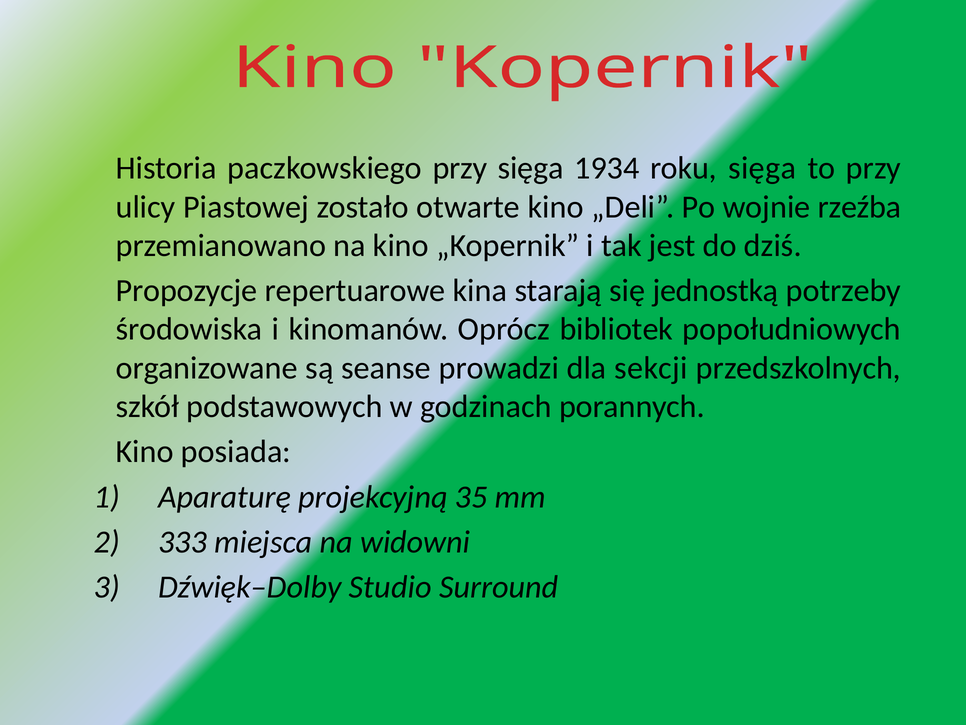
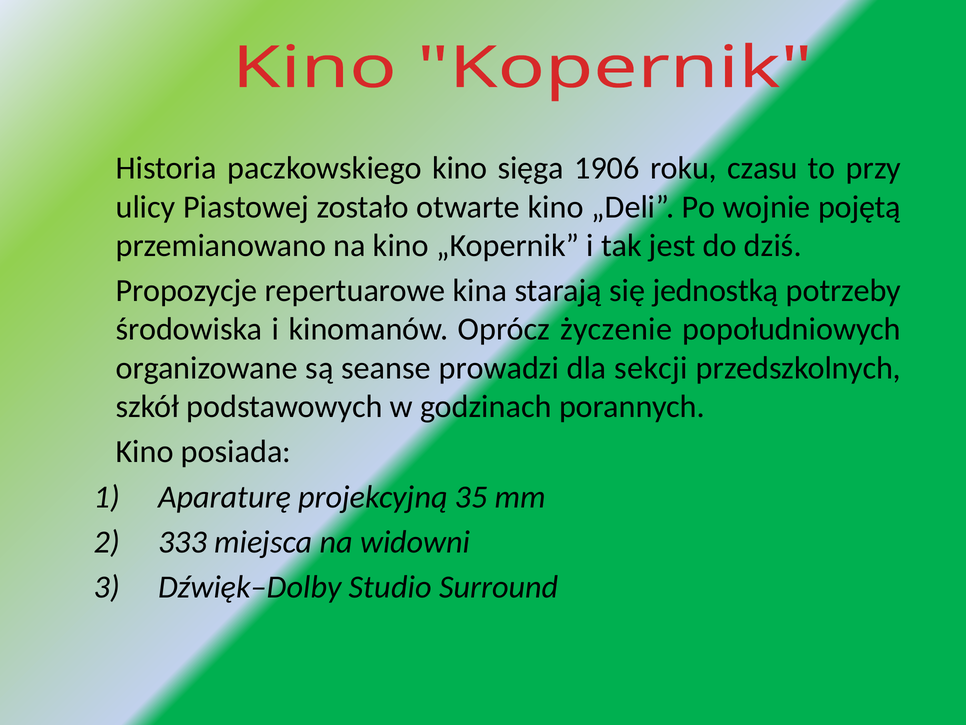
paczkowskiego przy: przy -> kino (460, 168)
1934: 1934 -> 1906 (607, 168)
roku sięga: sięga -> czasu (762, 168)
rzeźba: rzeźba -> pojętą (860, 207)
bibliotek: bibliotek -> życzenie (616, 329)
